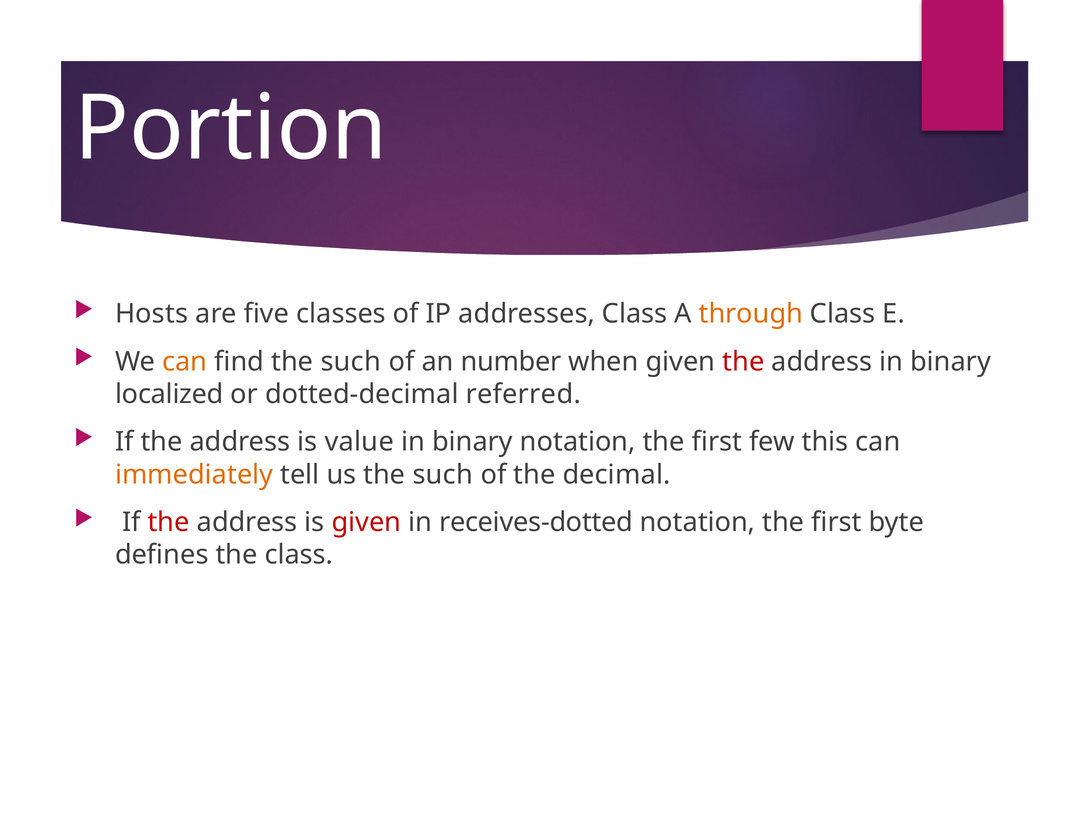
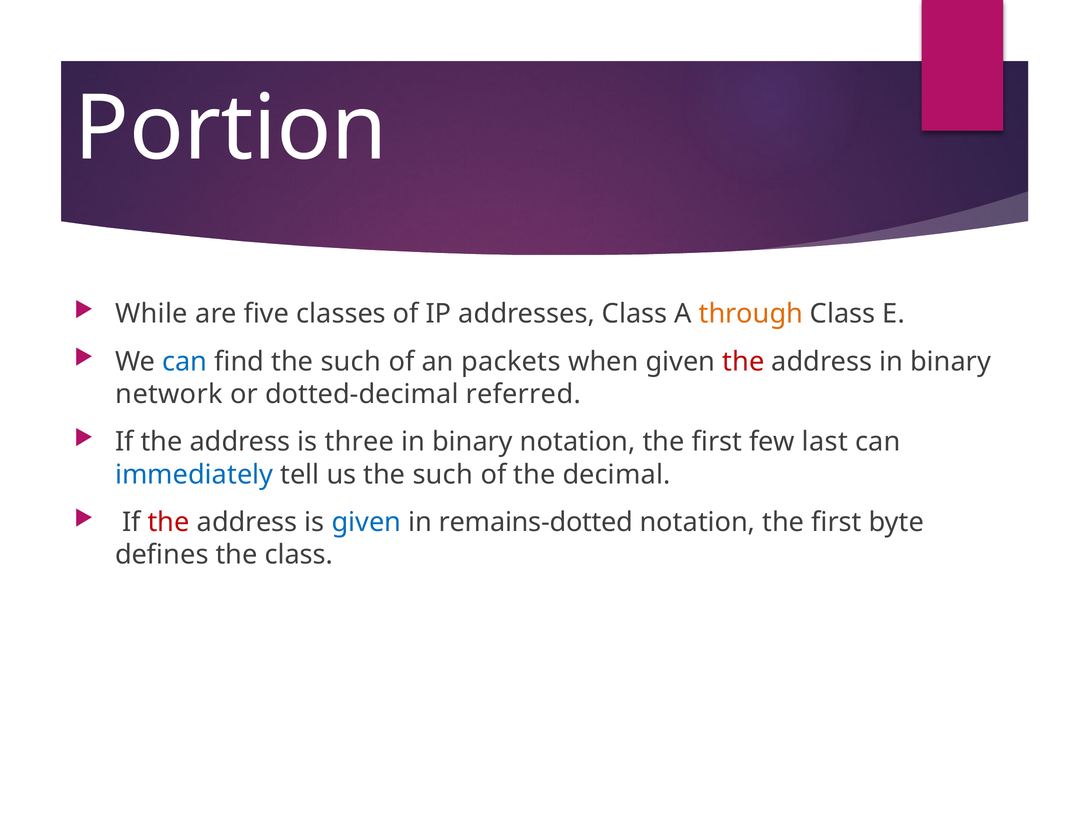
Hosts: Hosts -> While (151, 314)
can colour: orange -> blue (185, 362)
number: number -> packets (511, 362)
localized: localized -> network (169, 394)
value: value -> three (359, 442)
this: this -> last (825, 442)
immediately colour: orange -> blue (194, 475)
given colour: red -> blue (366, 522)
receives-dotted: receives-dotted -> remains-dotted (536, 522)
